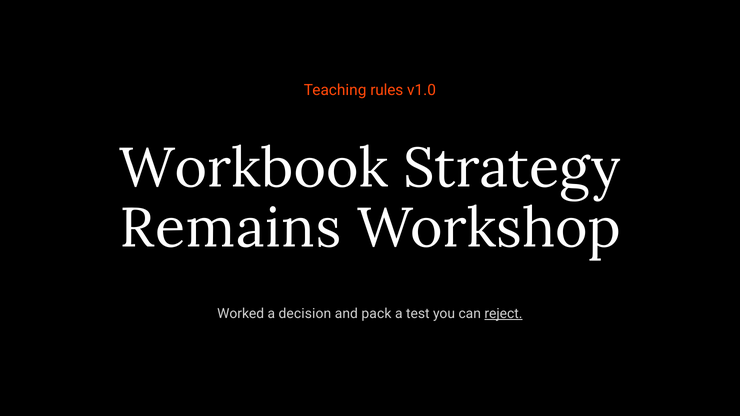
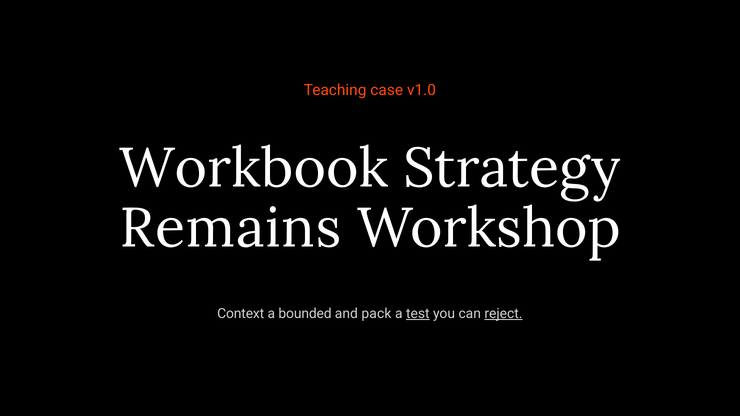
rules: rules -> case (387, 90)
Worked: Worked -> Context (241, 314)
decision: decision -> bounded (305, 314)
test underline: none -> present (418, 314)
